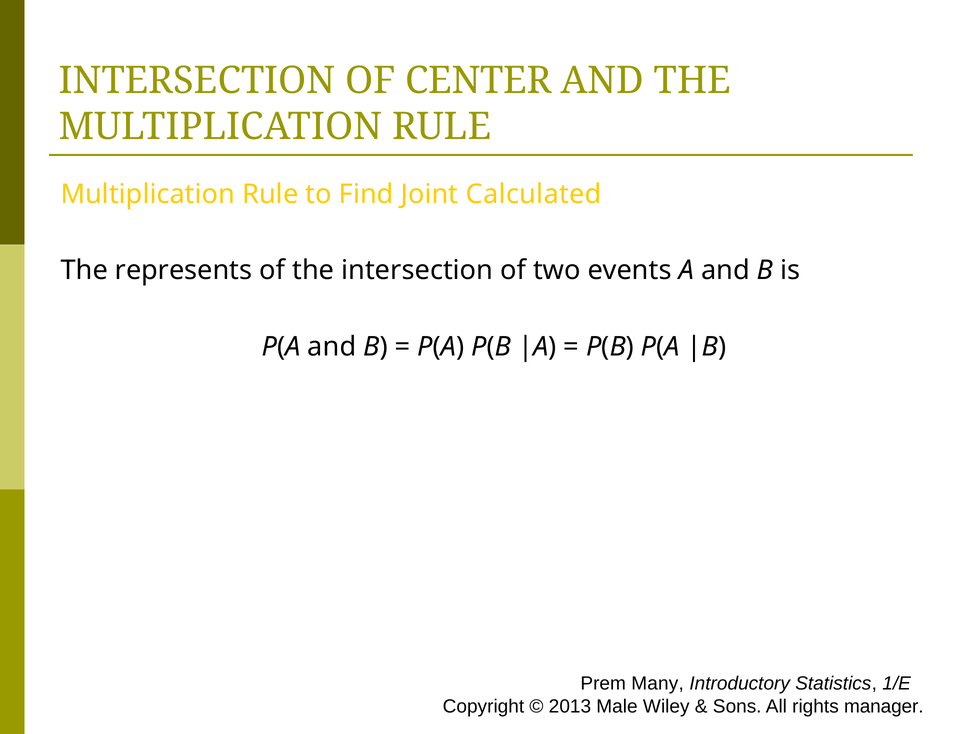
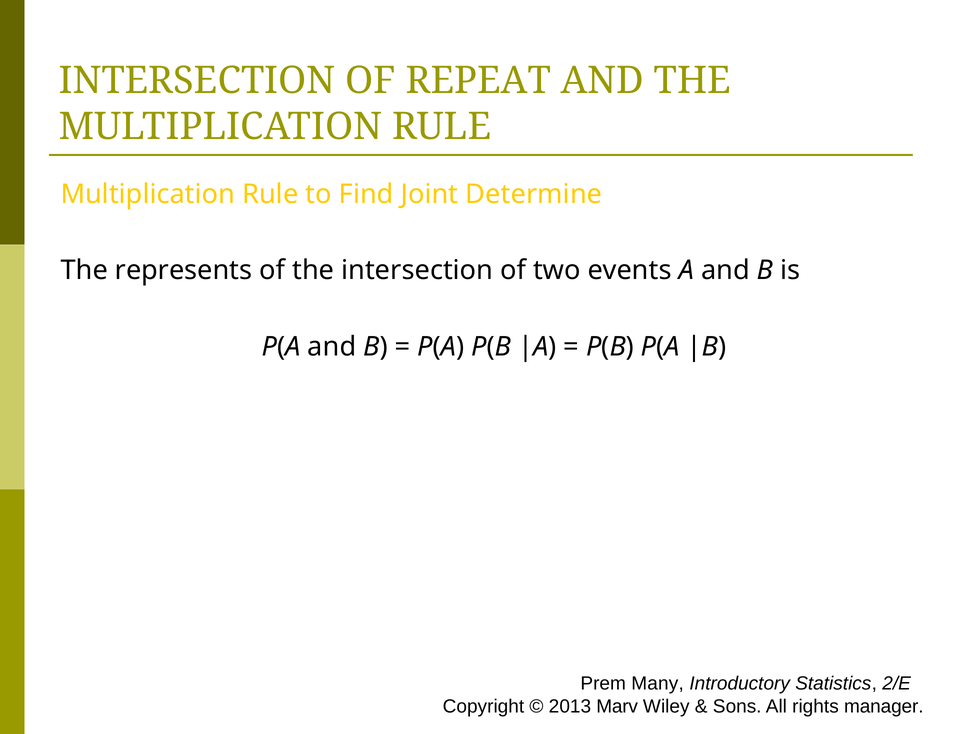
CENTER: CENTER -> REPEAT (478, 81)
Calculated: Calculated -> Determine (534, 194)
1/E: 1/E -> 2/E (897, 683)
Male: Male -> Marv (617, 706)
